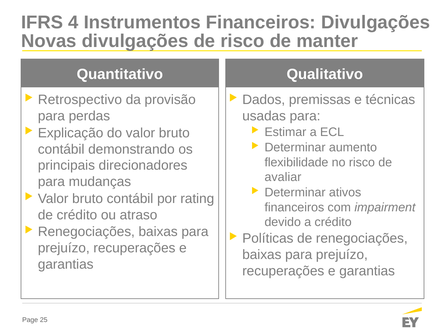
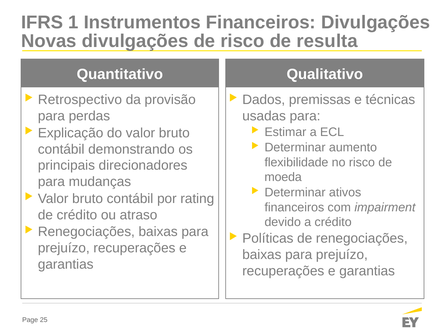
4: 4 -> 1 (73, 22)
manter: manter -> resulta (327, 41)
avaliar: avaliar -> moeda (283, 177)
